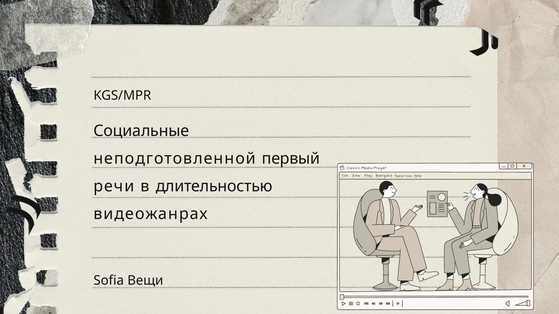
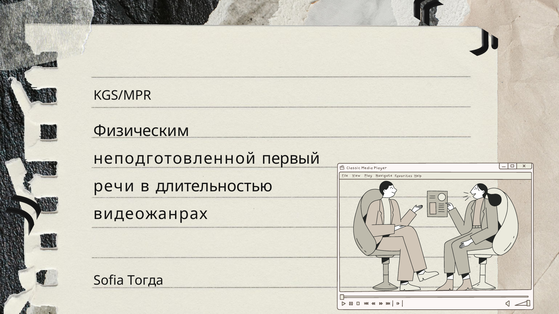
Социальные: Социальные -> Физическим (141, 131)
Вещи: Вещи -> Тогда (145, 281)
